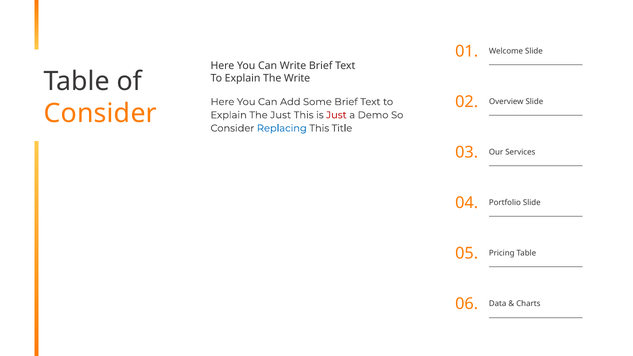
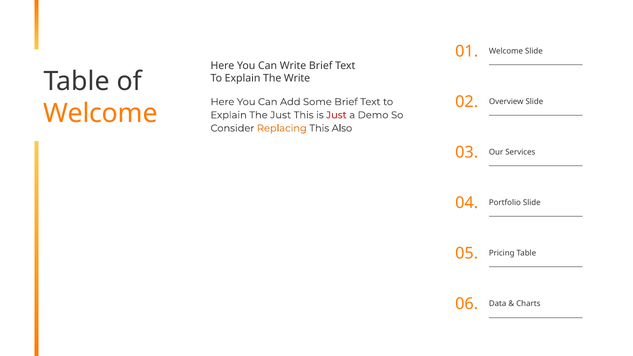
Consider: Consider -> Welcome (101, 113)
Replacing colour: blue -> orange (282, 128)
Title: Title -> Also (342, 128)
